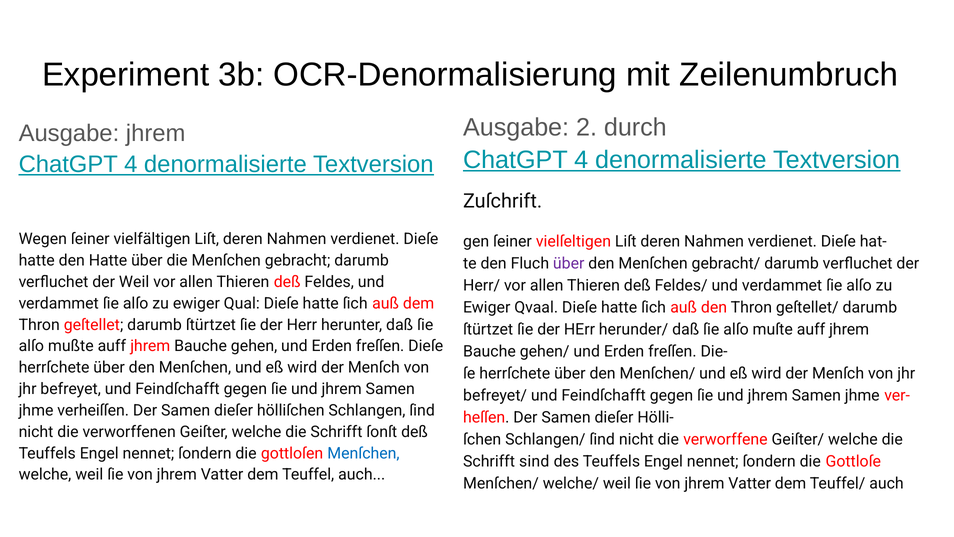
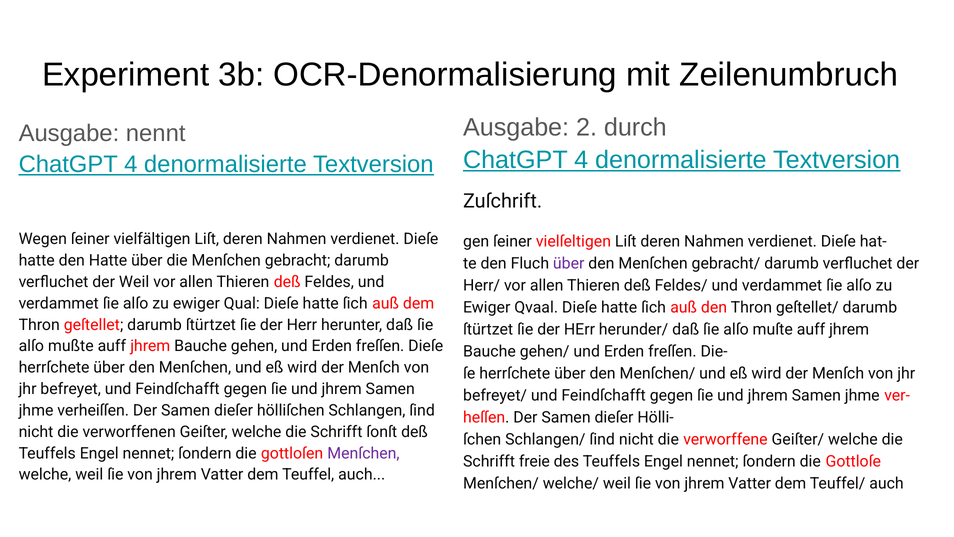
Ausgabe jhrem: jhrem -> nennt (156, 133)
Menſchen colour: blue -> purple (363, 453)
Schrifft sind: sind -> freie (534, 461)
